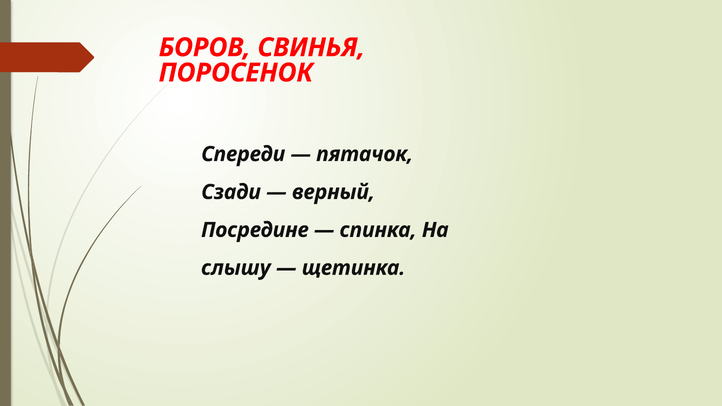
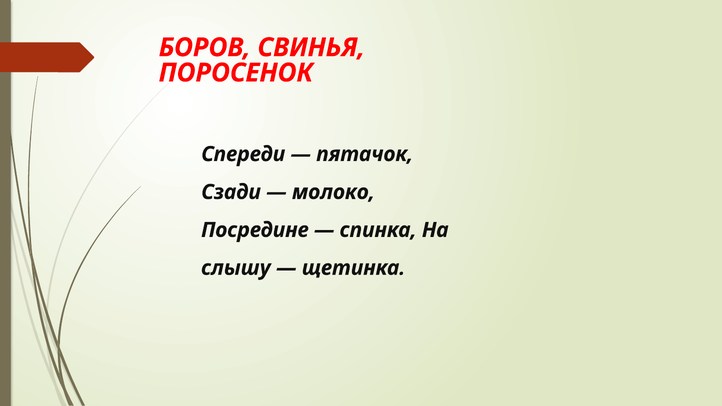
верный: верный -> молоко (333, 192)
